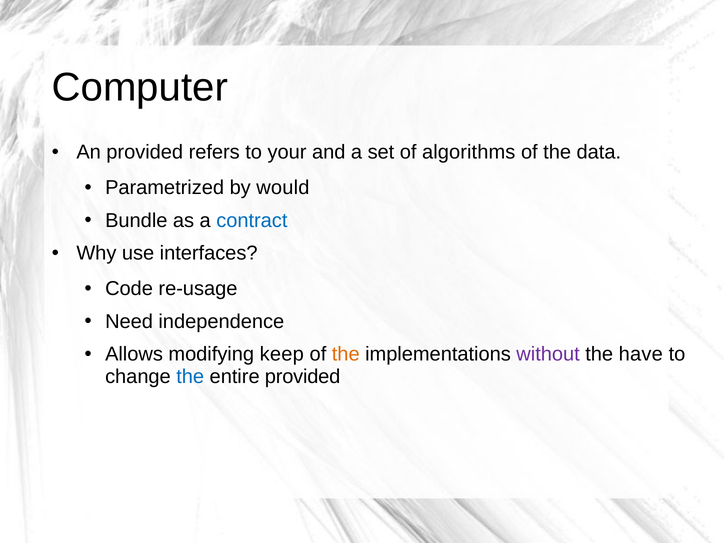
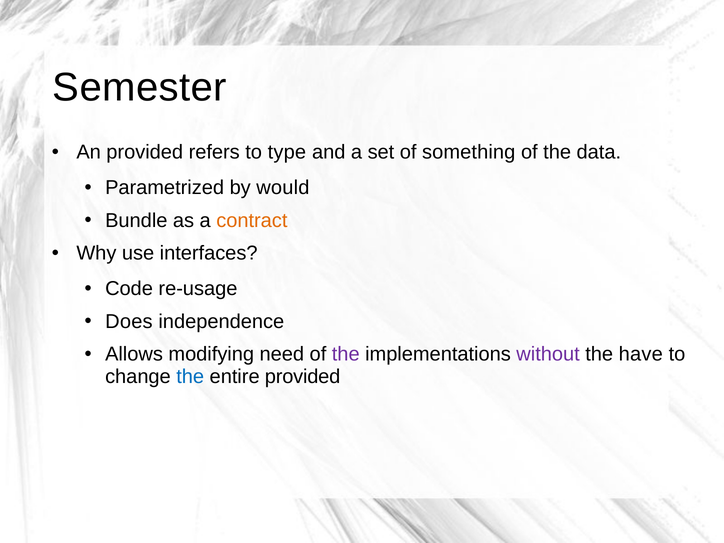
Computer: Computer -> Semester (140, 87)
your: your -> type (287, 152)
algorithms: algorithms -> something (469, 152)
contract colour: blue -> orange (252, 220)
Need: Need -> Does (129, 321)
keep: keep -> need (282, 354)
the colour: orange -> purple (346, 354)
